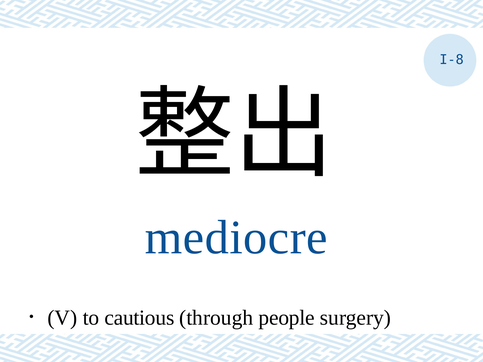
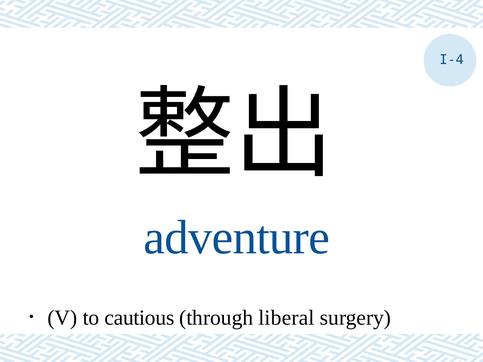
I-8: I-8 -> I-4 (452, 60)
mediocre: mediocre -> adventure (237, 238)
people: people -> liberal (286, 318)
